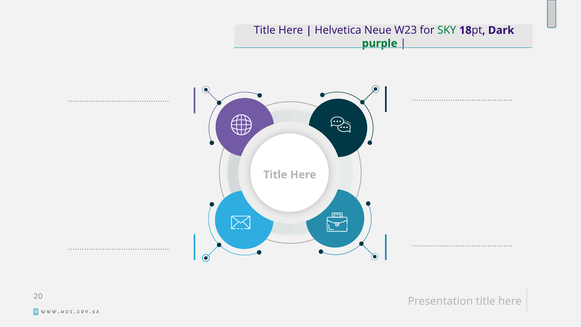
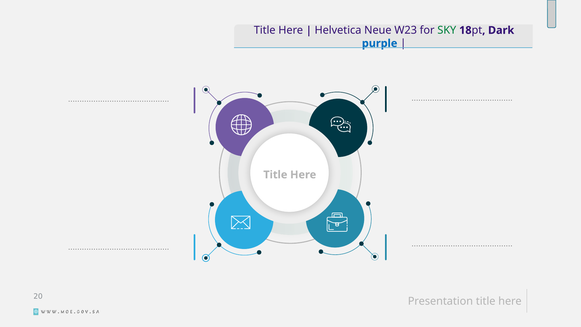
purple colour: green -> blue (380, 43)
